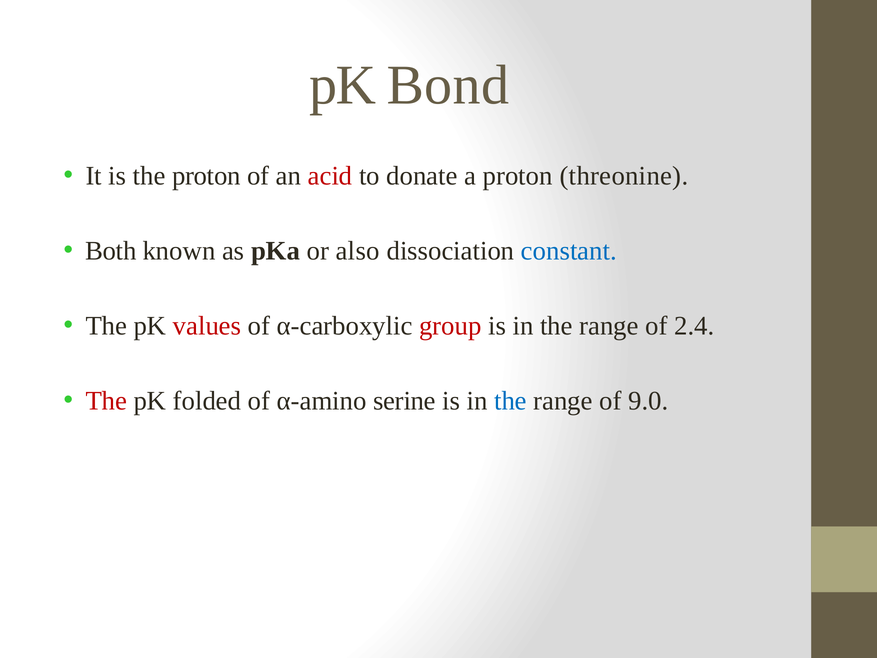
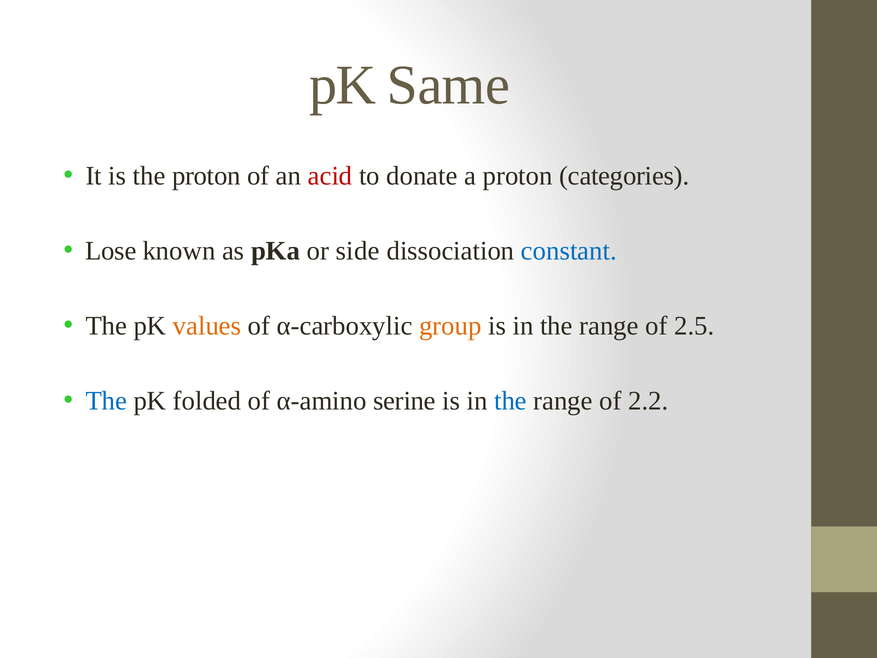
Bond: Bond -> Same (448, 85)
threonine: threonine -> categories (624, 176)
Both: Both -> Lose (111, 251)
also: also -> side (358, 251)
values colour: red -> orange (207, 326)
group colour: red -> orange (450, 326)
2.4: 2.4 -> 2.5 (694, 326)
The colour: red -> blue (106, 401)
9.0: 9.0 -> 2.2 (648, 401)
